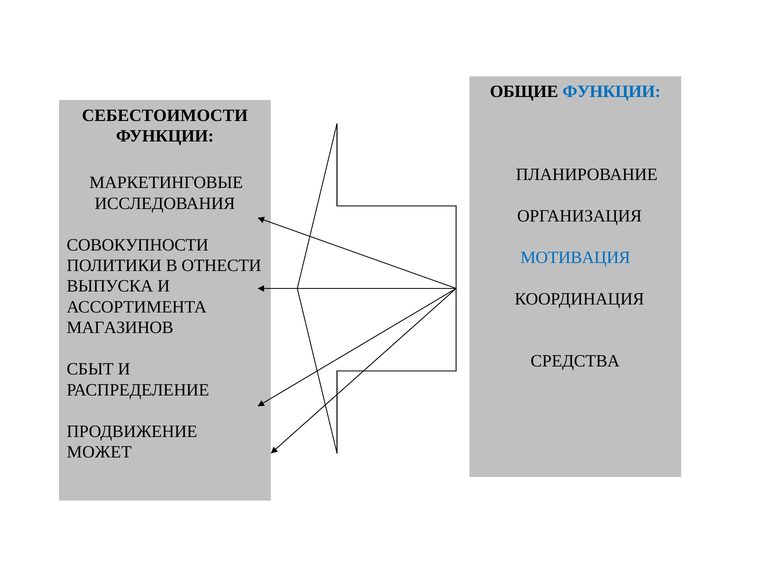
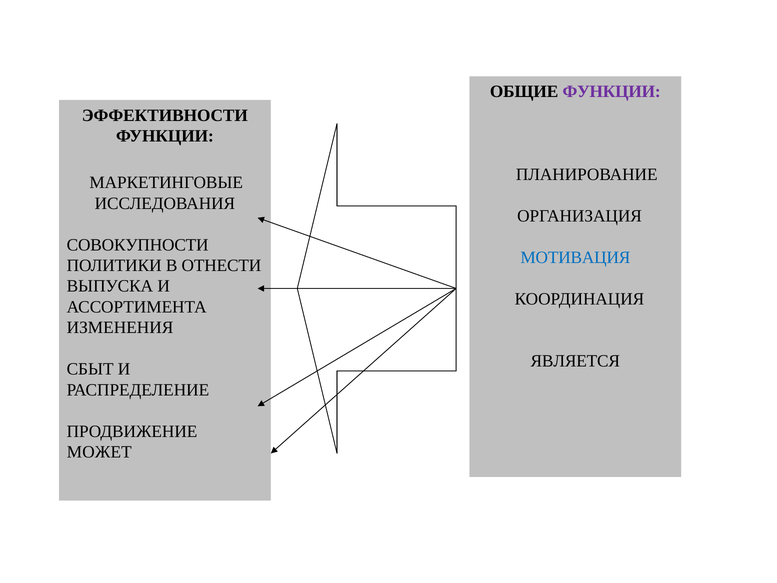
ФУНКЦИИ colour: blue -> purple (612, 92)
СЕБЕСТОИМОСТИ: СЕБЕСТОИМОСТИ -> ЭФФЕКТИВНОСТИ (165, 115)
МАГАЗИНОВ: МАГАЗИНОВ -> ИЗМЕНЕНИЯ (120, 328)
СРЕДСТВА: СРЕДСТВА -> ЯВЛЯЕТСЯ (575, 361)
